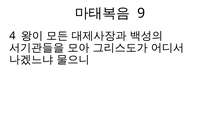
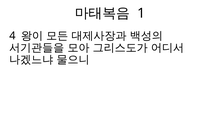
9: 9 -> 1 (141, 13)
